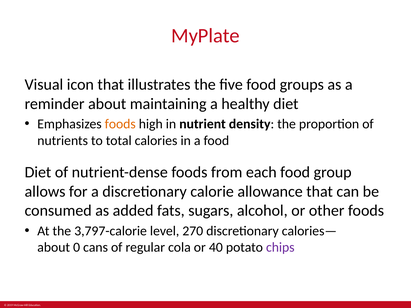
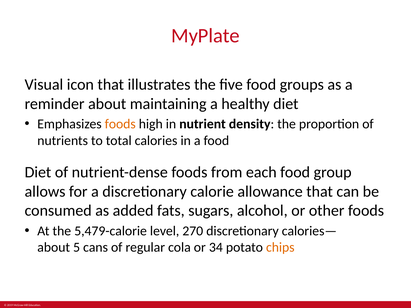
3,797-calorie: 3,797-calorie -> 5,479-calorie (111, 231)
0: 0 -> 5 (77, 248)
40: 40 -> 34 (216, 248)
chips colour: purple -> orange (280, 248)
